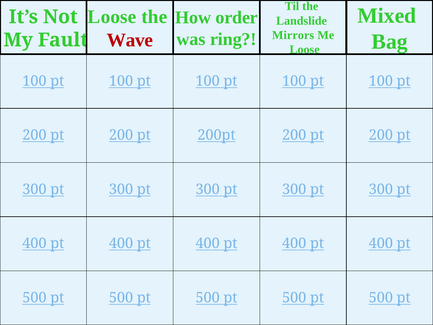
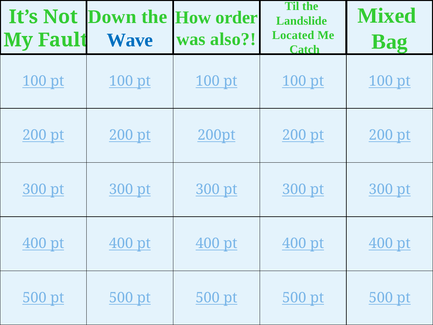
Loose: Loose -> Down (112, 17)
Mirrors: Mirrors -> Located (293, 35)
ring: ring -> also (233, 39)
Wave colour: red -> blue (130, 40)
Loose: Loose -> Catch (305, 50)
